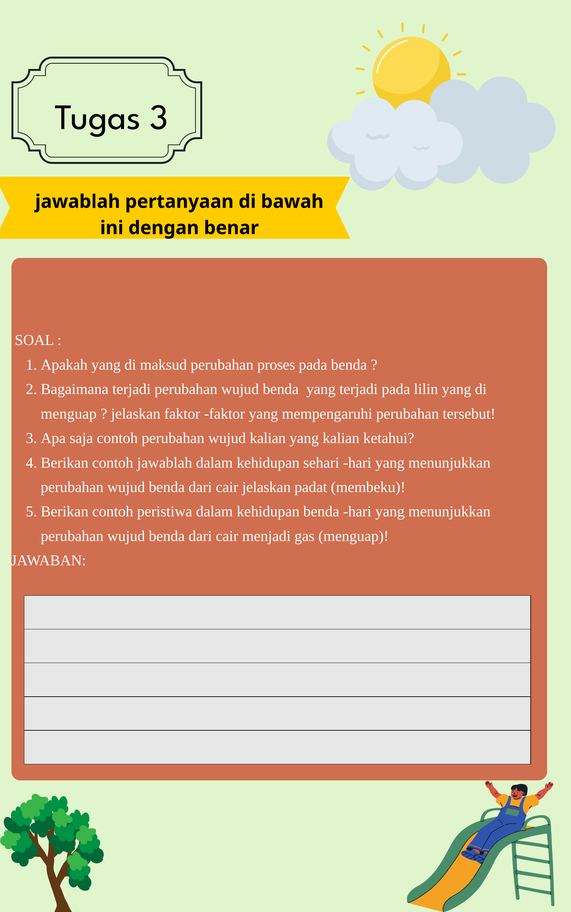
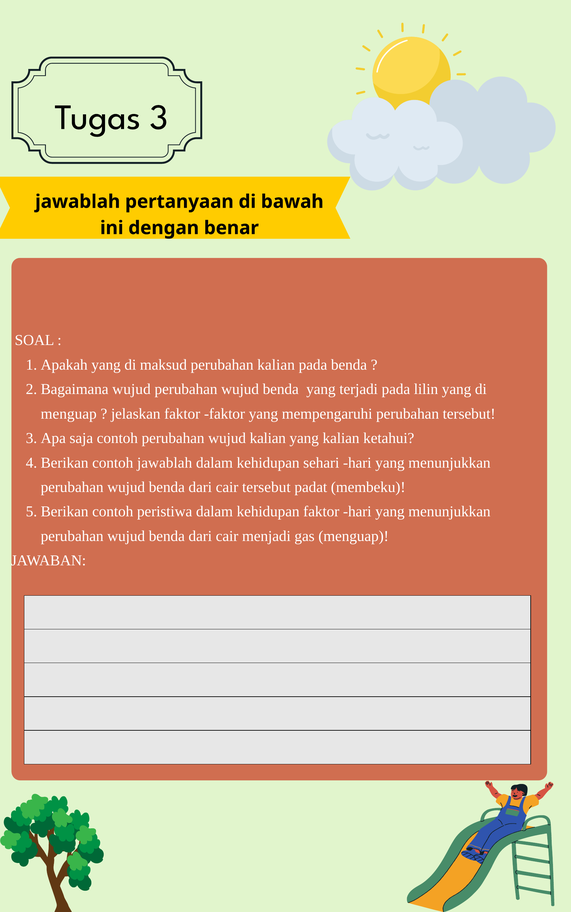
perubahan proses: proses -> kalian (276, 365)
terjadi: terjadi -> wujud (131, 389)
cair jelaskan: jelaskan -> tersebut (266, 487)
kehidupan benda: benda -> faktor (321, 511)
